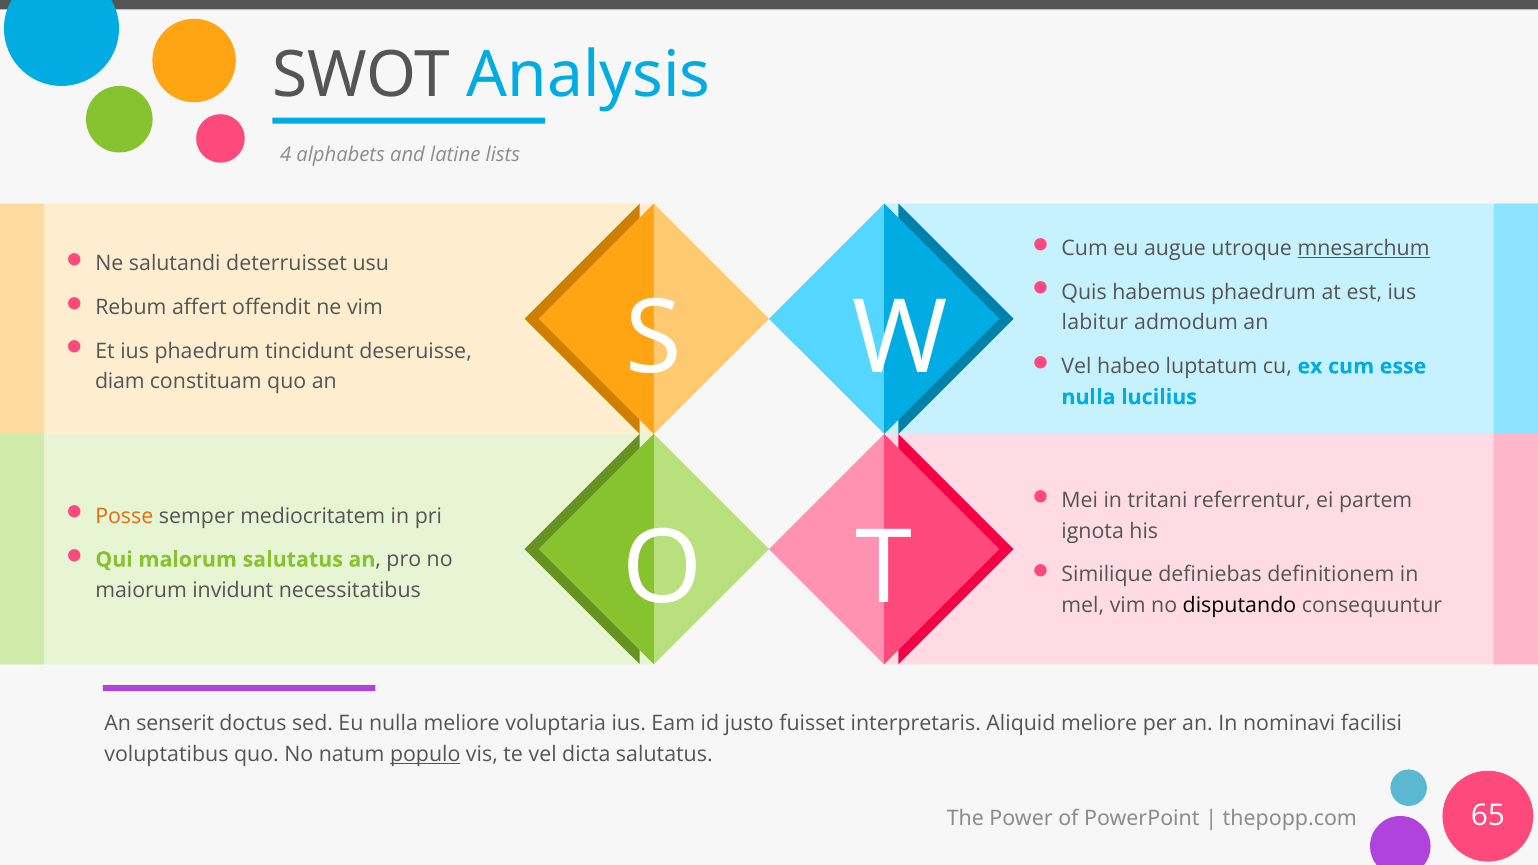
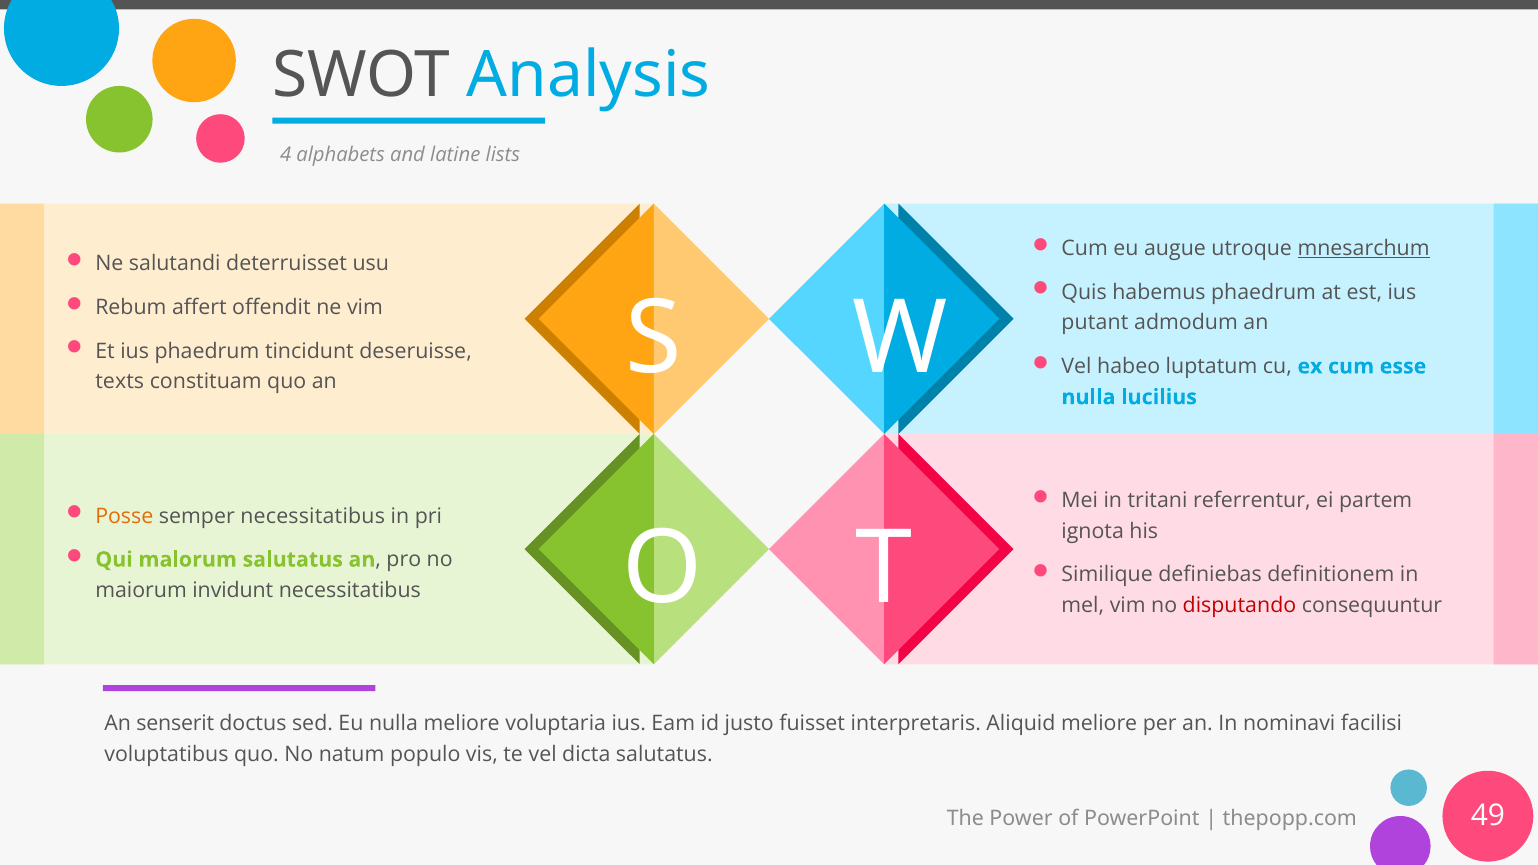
labitur: labitur -> putant (1095, 323)
diam: diam -> texts (120, 382)
semper mediocritatem: mediocritatem -> necessitatibus (313, 516)
disputando colour: black -> red (1239, 606)
populo underline: present -> none (425, 755)
65: 65 -> 49 (1488, 816)
